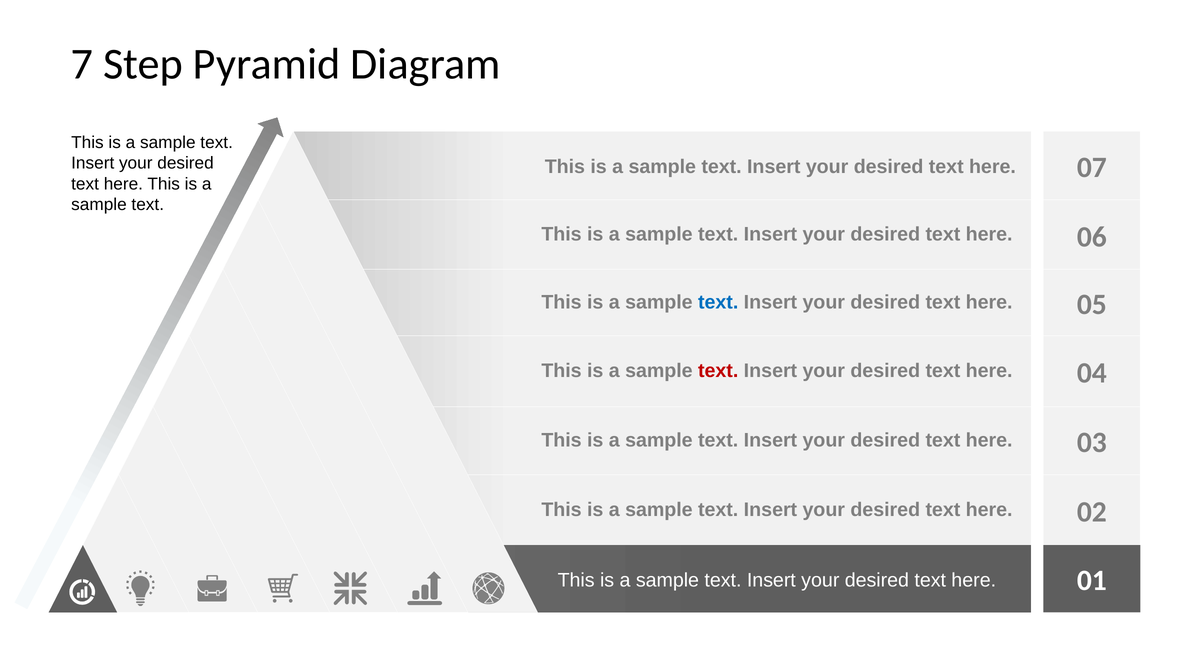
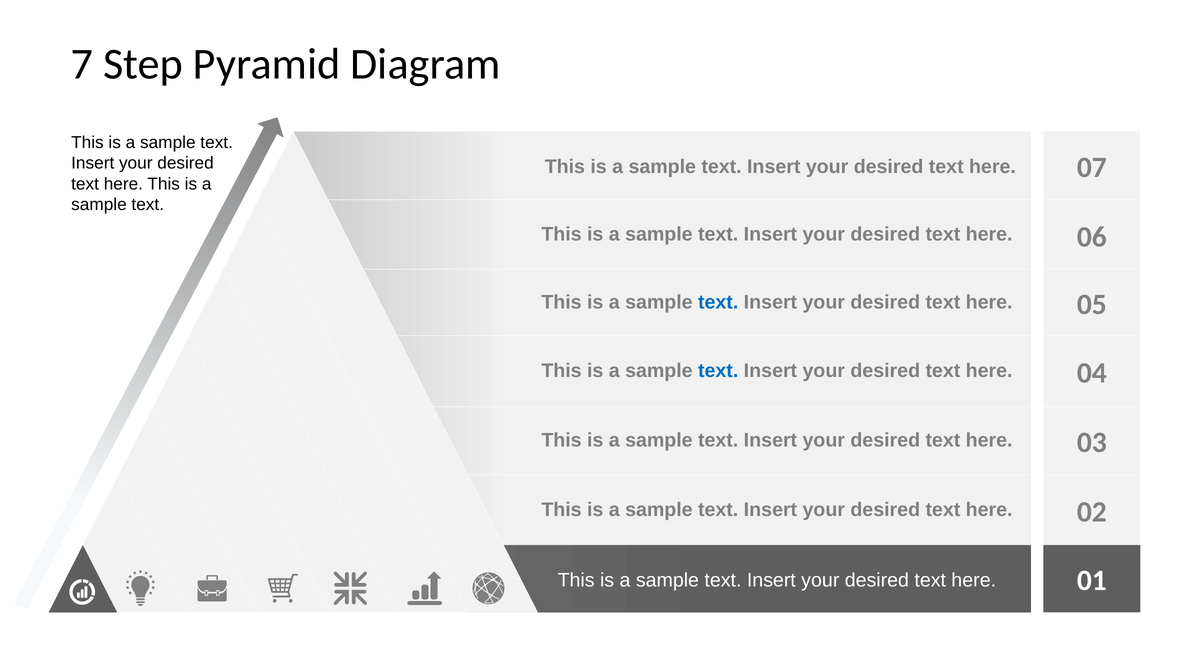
text colour: red -> blue (718, 371)
